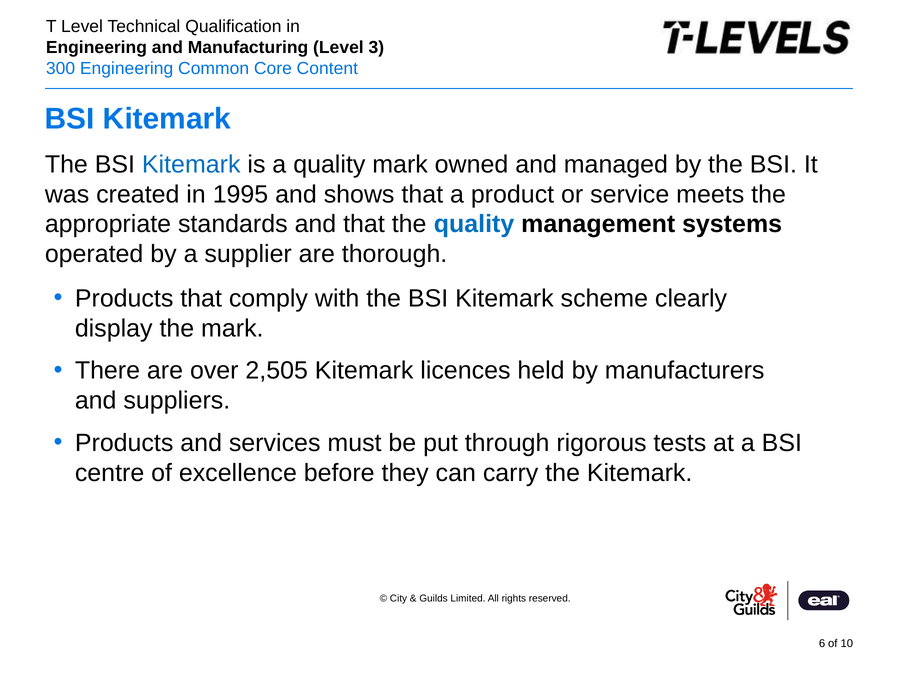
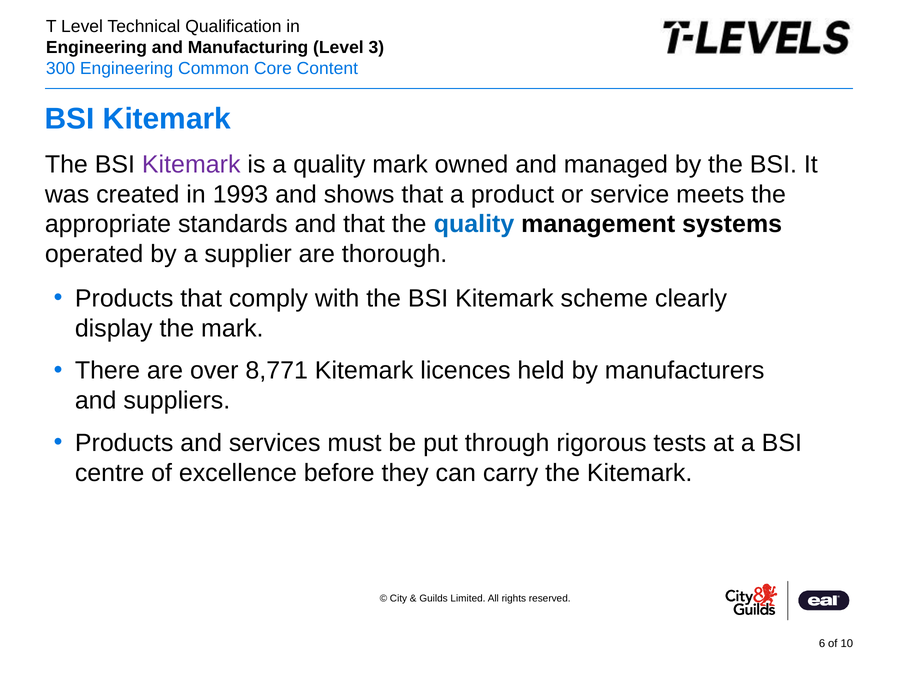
Kitemark colour: blue -> purple (191, 165)
1995: 1995 -> 1993 (240, 194)
2,505: 2,505 -> 8,771 (277, 371)
